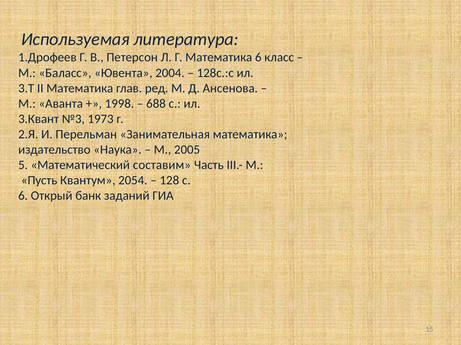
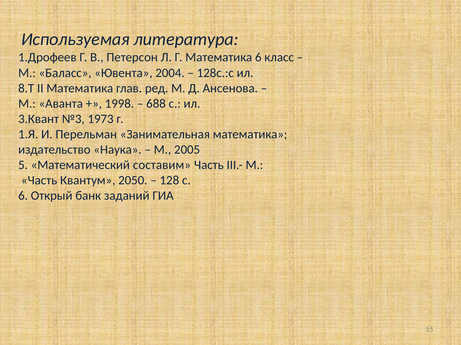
3.Т: 3.Т -> 8.Т (26, 88)
2.Я: 2.Я -> 1.Я (28, 134)
Пусть: Пусть -> Часть (39, 181)
2054: 2054 -> 2050 (133, 181)
